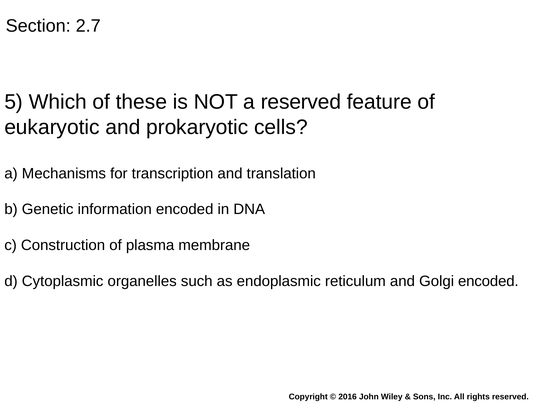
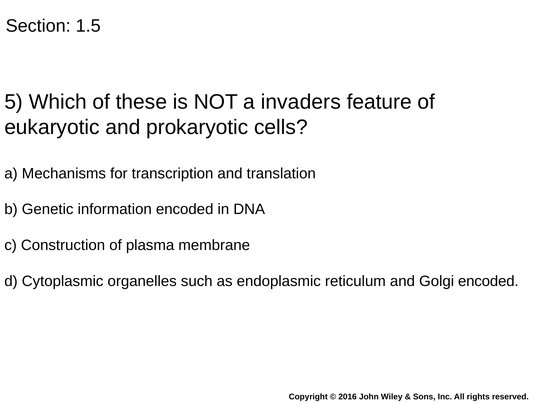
2.7: 2.7 -> 1.5 (88, 26)
a reserved: reserved -> invaders (301, 102)
